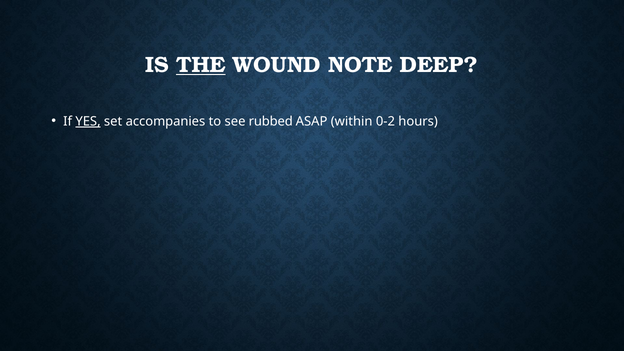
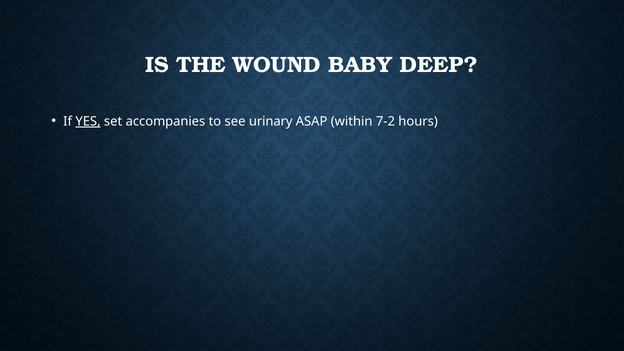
THE underline: present -> none (201, 65)
NOTE: NOTE -> BABY (360, 65)
rubbed: rubbed -> urinary (271, 121)
0-2: 0-2 -> 7-2 (385, 121)
